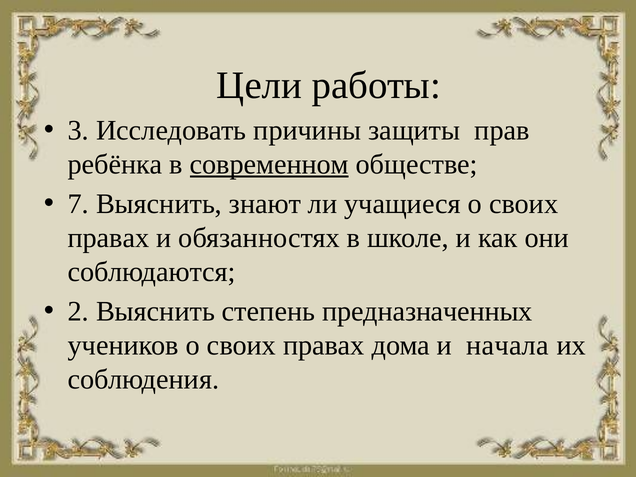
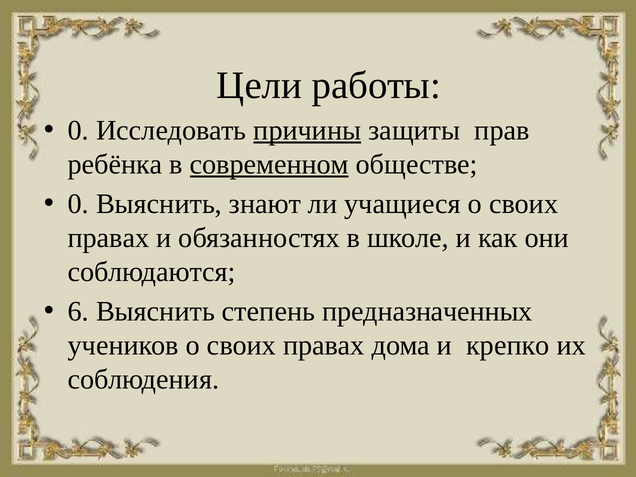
3: 3 -> 0 (78, 130)
причины underline: none -> present (307, 130)
7: 7 -> 0 (78, 204)
2: 2 -> 6 (78, 311)
начала: начала -> крепко (508, 345)
